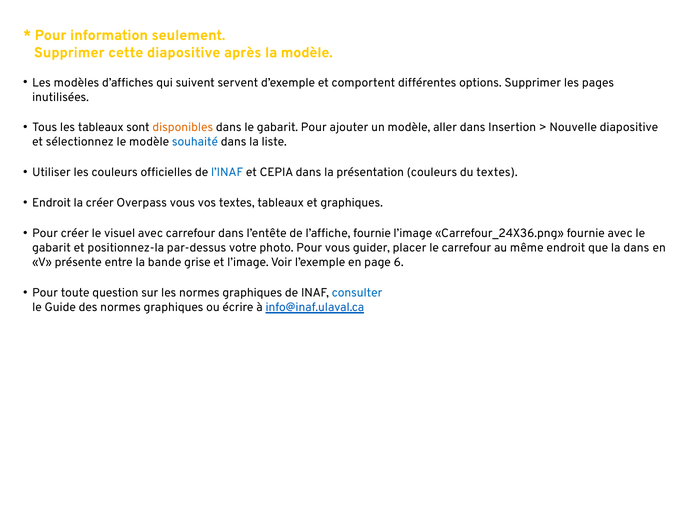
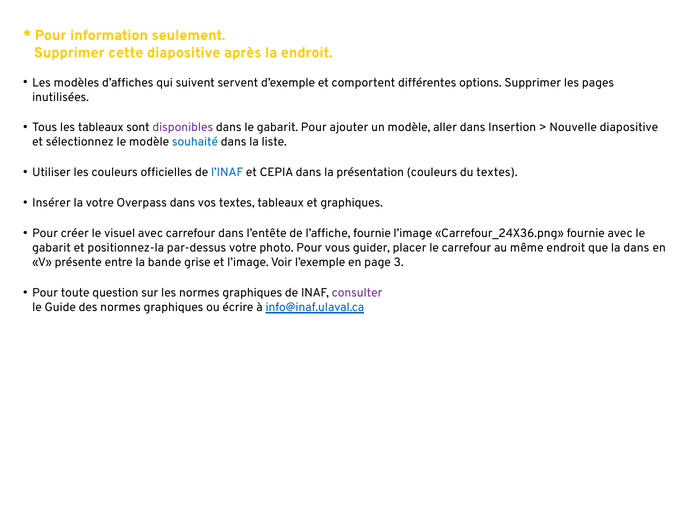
la modèle: modèle -> endroit (307, 52)
disponibles colour: orange -> purple (183, 127)
Endroit: Endroit -> Insérer (51, 203)
la créer: créer -> votre (100, 203)
Overpass vous: vous -> dans (182, 203)
6: 6 -> 3 (399, 262)
consulter colour: blue -> purple (357, 292)
